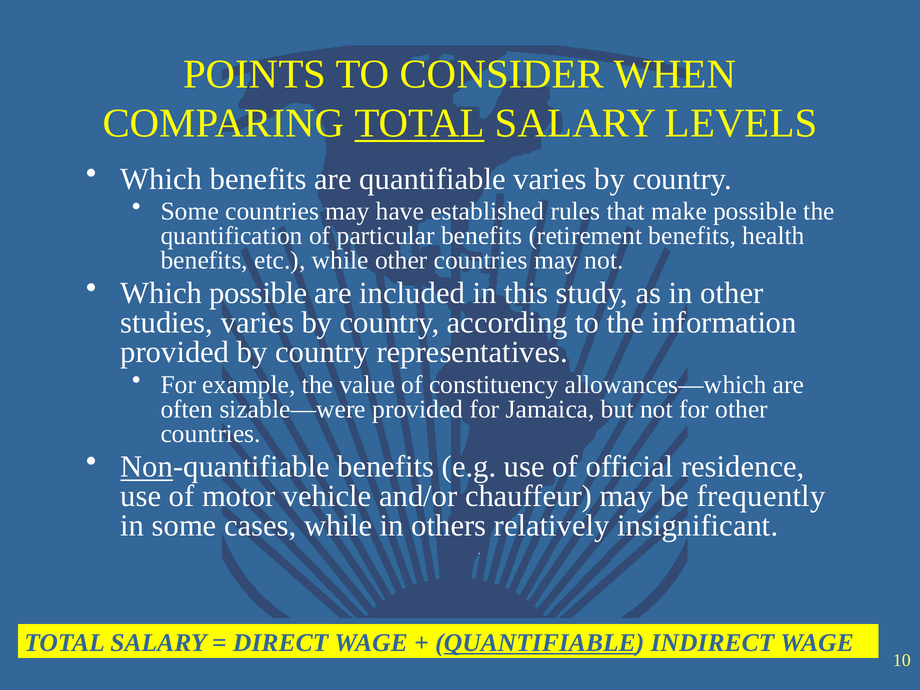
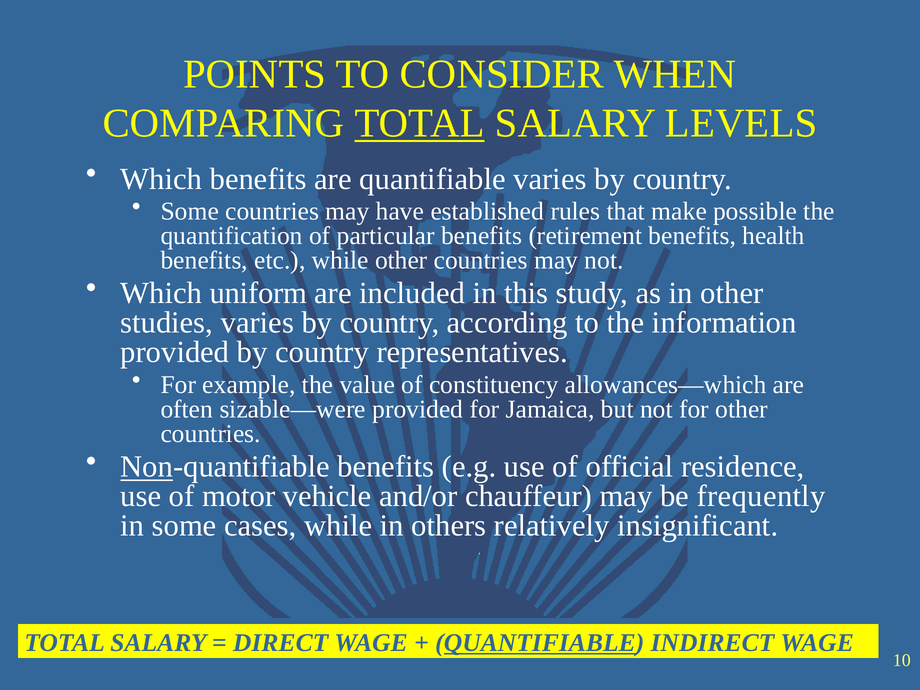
Which possible: possible -> uniform (258, 293)
